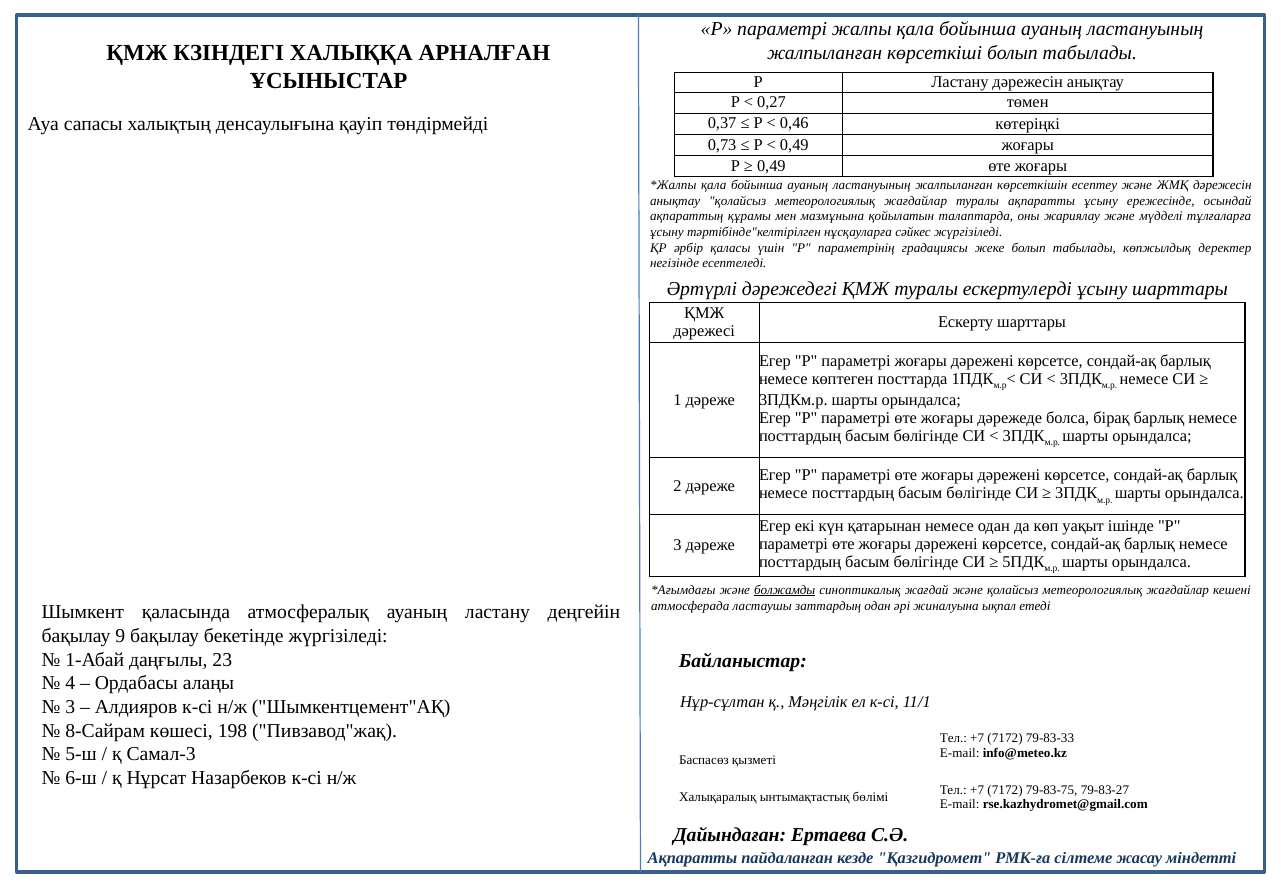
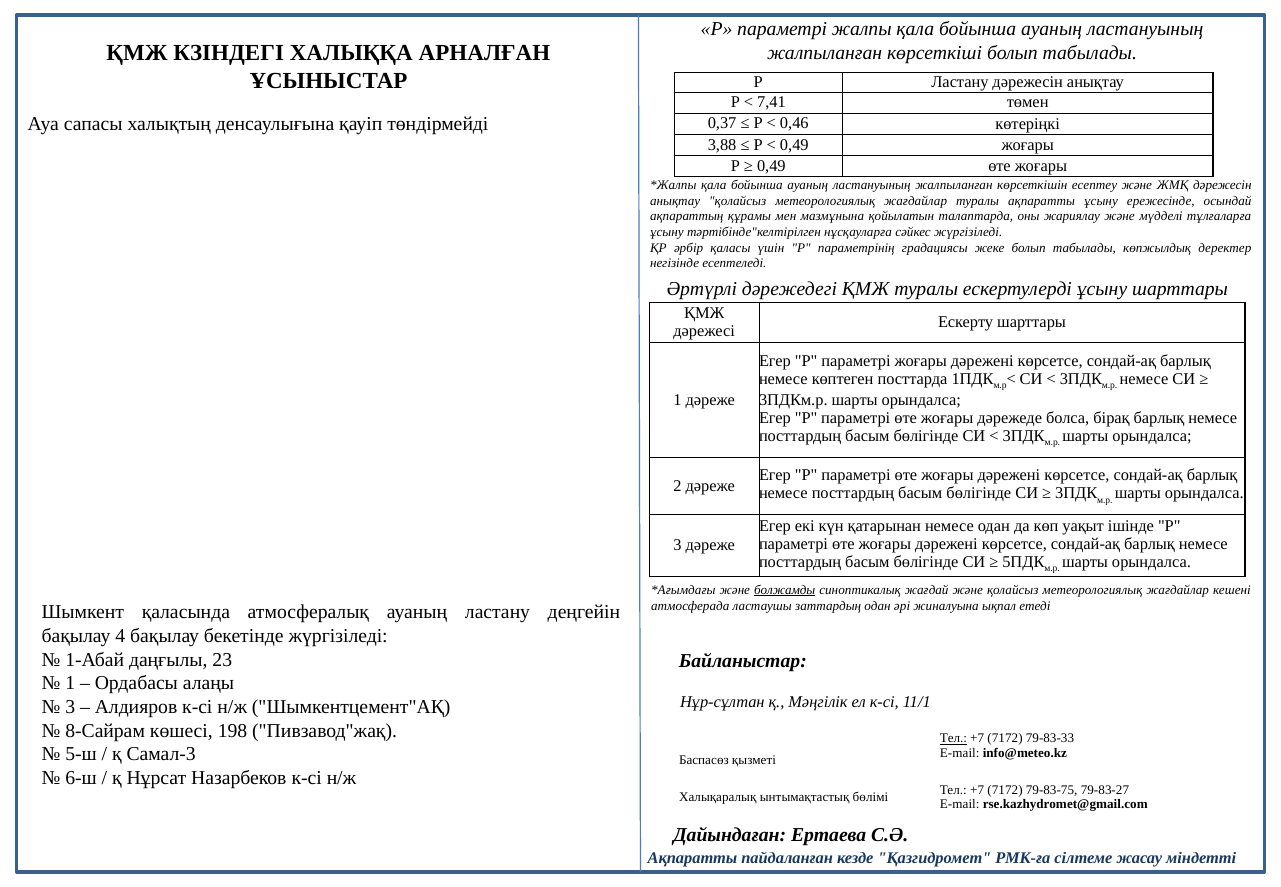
0,27: 0,27 -> 7,41 (772, 102)
0,73: 0,73 -> 3,88 (722, 145)
9: 9 -> 4 (120, 636)
4: 4 -> 1 (70, 683)
Тел underline: none -> present (953, 738)
